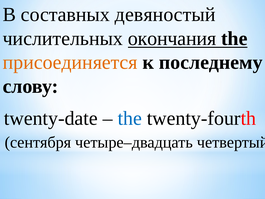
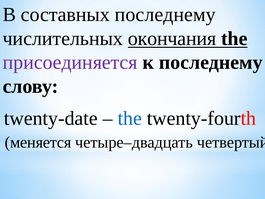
составных девяностый: девяностый -> последнему (165, 15)
присоединяется colour: orange -> purple (70, 62)
сентября: сентября -> меняется (38, 142)
